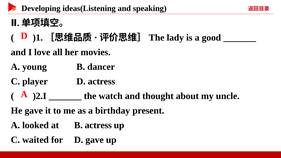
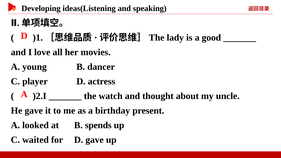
B actress: actress -> spends (98, 125)
